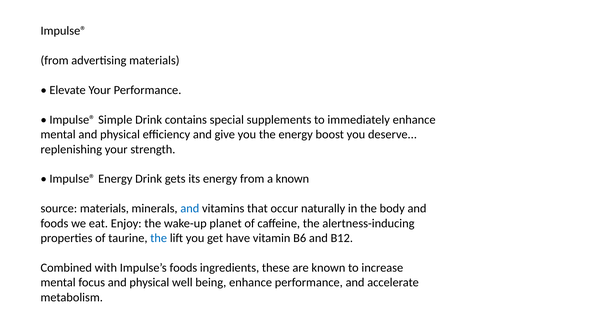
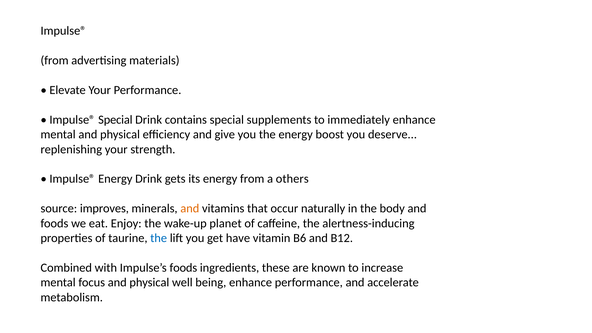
Impulse® Simple: Simple -> Special (115, 120)
a known: known -> others (292, 179)
source materials: materials -> improves (104, 208)
and colour: blue -> orange (190, 208)
